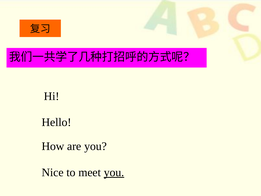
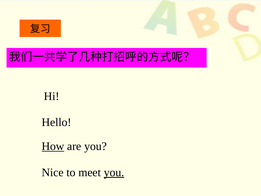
How underline: none -> present (53, 146)
